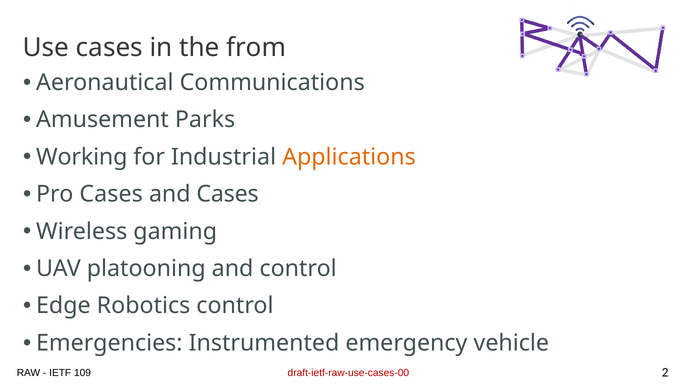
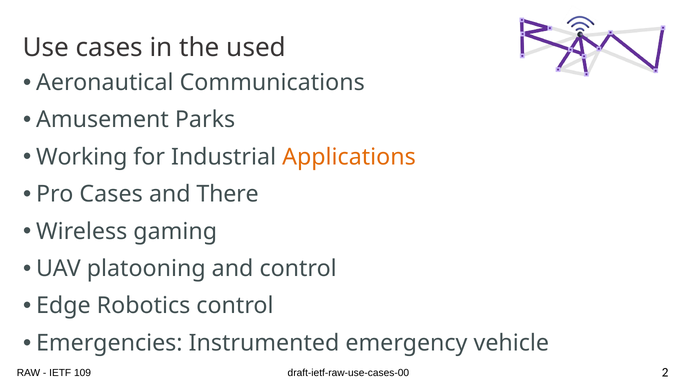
from: from -> used (256, 48)
and Cases: Cases -> There (228, 194)
draft-ietf-raw-use-cases-00 colour: red -> black (348, 373)
